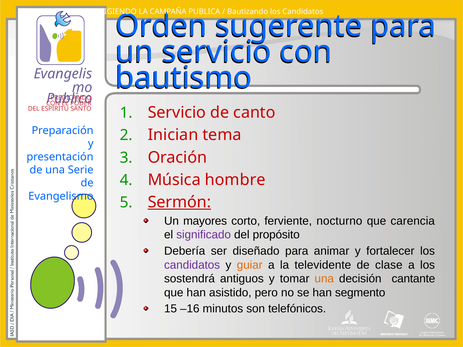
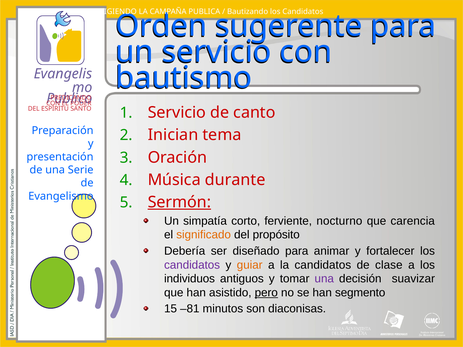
hombre: hombre -> durante (235, 180)
mayores: mayores -> simpatía (205, 221)
significado colour: purple -> orange (204, 235)
la televidente: televidente -> candidatos (323, 265)
sostendrá: sostendrá -> individuos (190, 279)
una colour: orange -> purple (324, 279)
cantante: cantante -> suavizar (413, 279)
pero underline: none -> present (266, 293)
–16: –16 -> –81 (190, 309)
telefónicos: telefónicos -> diaconisas (297, 309)
